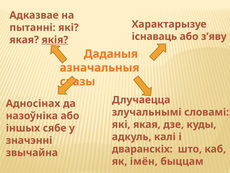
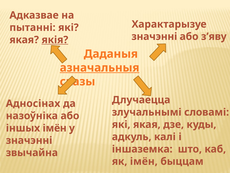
існаваць: існаваць -> значэнні (154, 36)
азначальныя underline: none -> present (100, 68)
іншых сябе: сябе -> імён (55, 128)
дваранскіх: дваранскіх -> іншаземка (142, 149)
